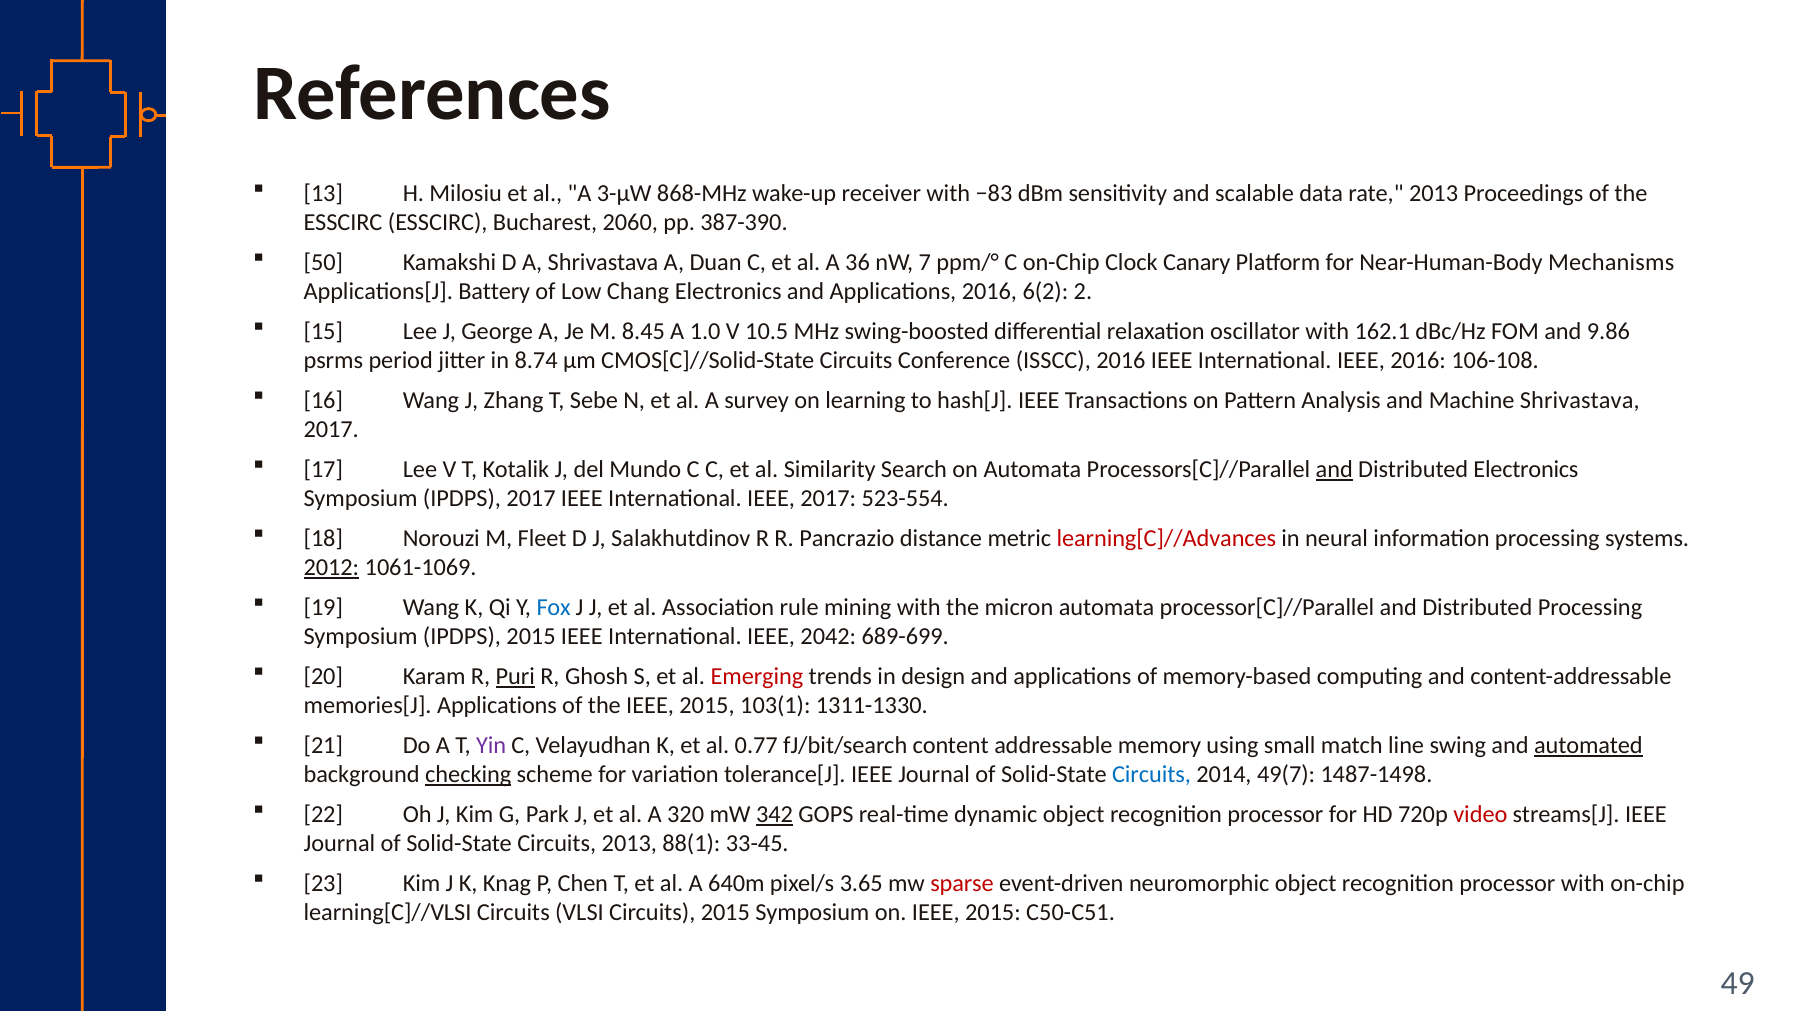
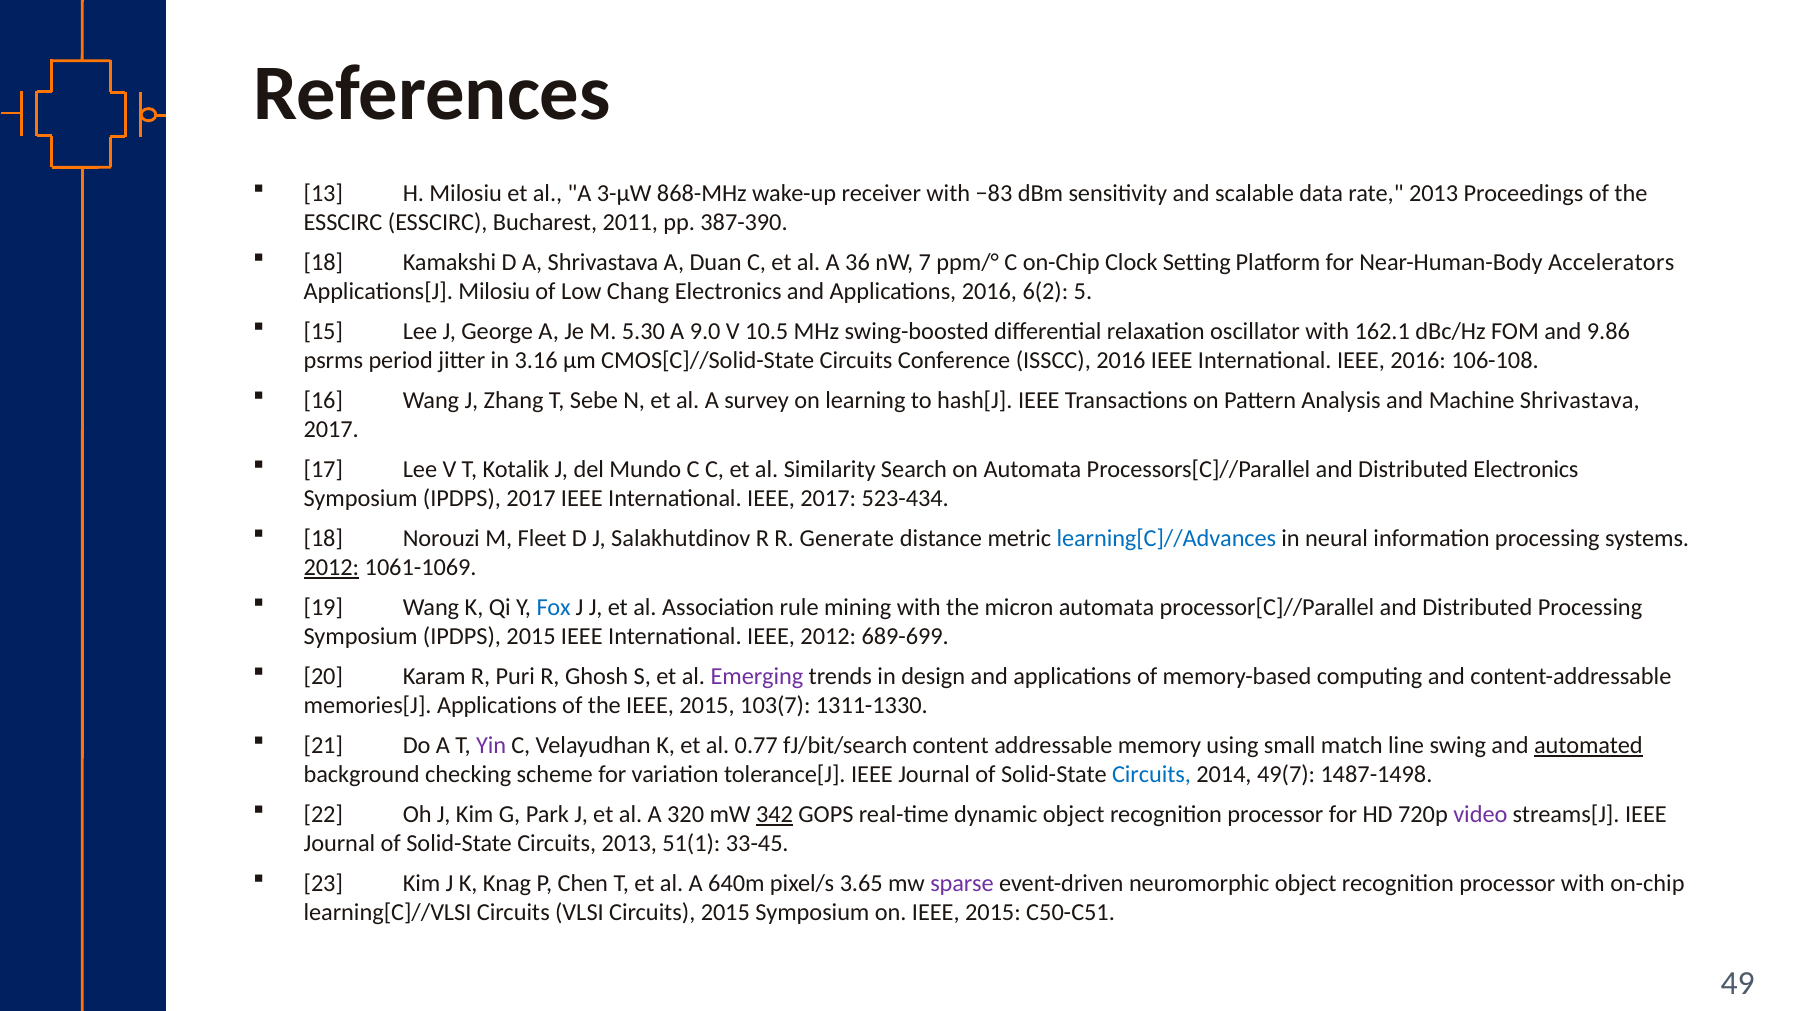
2060: 2060 -> 2011 (630, 223)
50: 50 -> 18 (323, 262)
Canary: Canary -> Setting (1197, 262)
Mechanisms: Mechanisms -> Accelerators (1611, 262)
Applications[J Battery: Battery -> Milosiu (494, 292)
2: 2 -> 5 (1083, 292)
8.45: 8.45 -> 5.30 (643, 331)
1.0: 1.0 -> 9.0 (705, 331)
8.74: 8.74 -> 3.16 (536, 361)
and underline: present -> none (1334, 469)
523-554: 523-554 -> 523-434 (905, 499)
Pancrazio: Pancrazio -> Generate (847, 538)
learning[C]//Advances colour: red -> blue (1166, 538)
IEEE 2042: 2042 -> 2012 (828, 636)
Puri underline: present -> none (515, 676)
Emerging colour: red -> purple (757, 676)
103(1: 103(1 -> 103(7 (775, 705)
checking underline: present -> none (468, 774)
video colour: red -> purple (1480, 814)
88(1: 88(1 -> 51(1 (691, 843)
sparse colour: red -> purple (962, 883)
